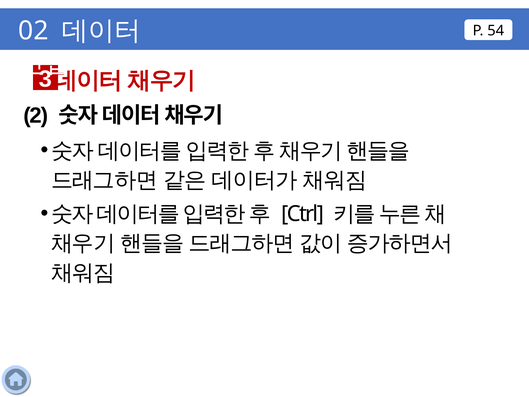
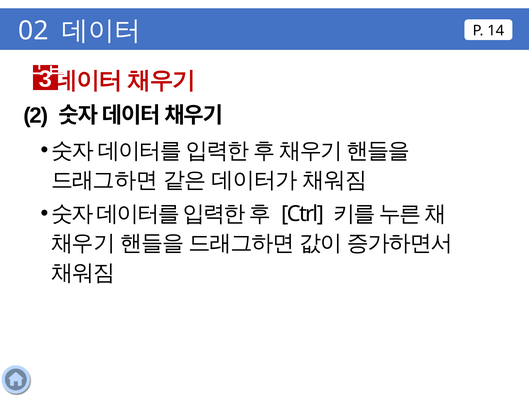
54: 54 -> 14 (496, 31)
